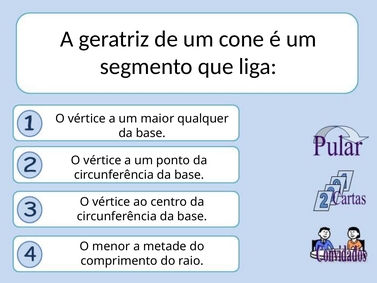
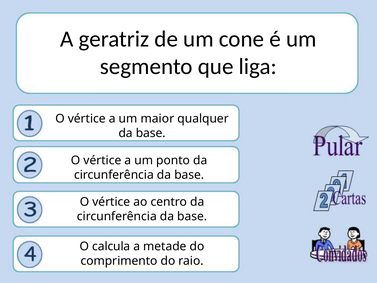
menor: menor -> calcula (111, 246)
